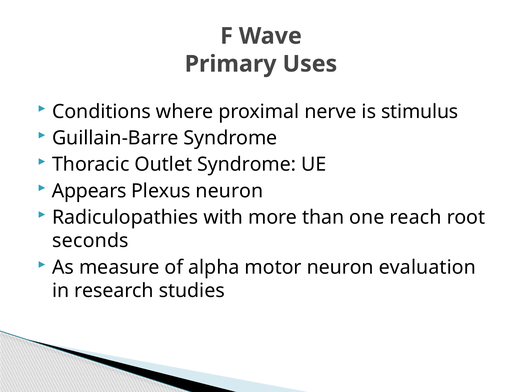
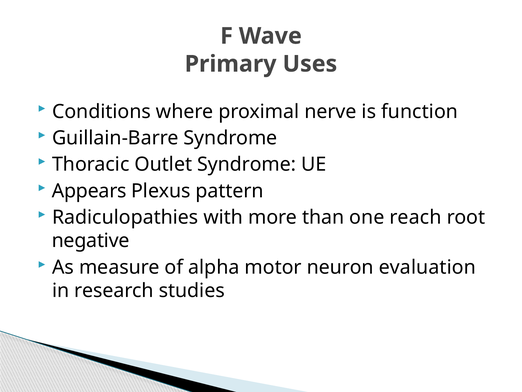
stimulus: stimulus -> function (420, 111)
Plexus neuron: neuron -> pattern (230, 191)
seconds: seconds -> negative (91, 241)
